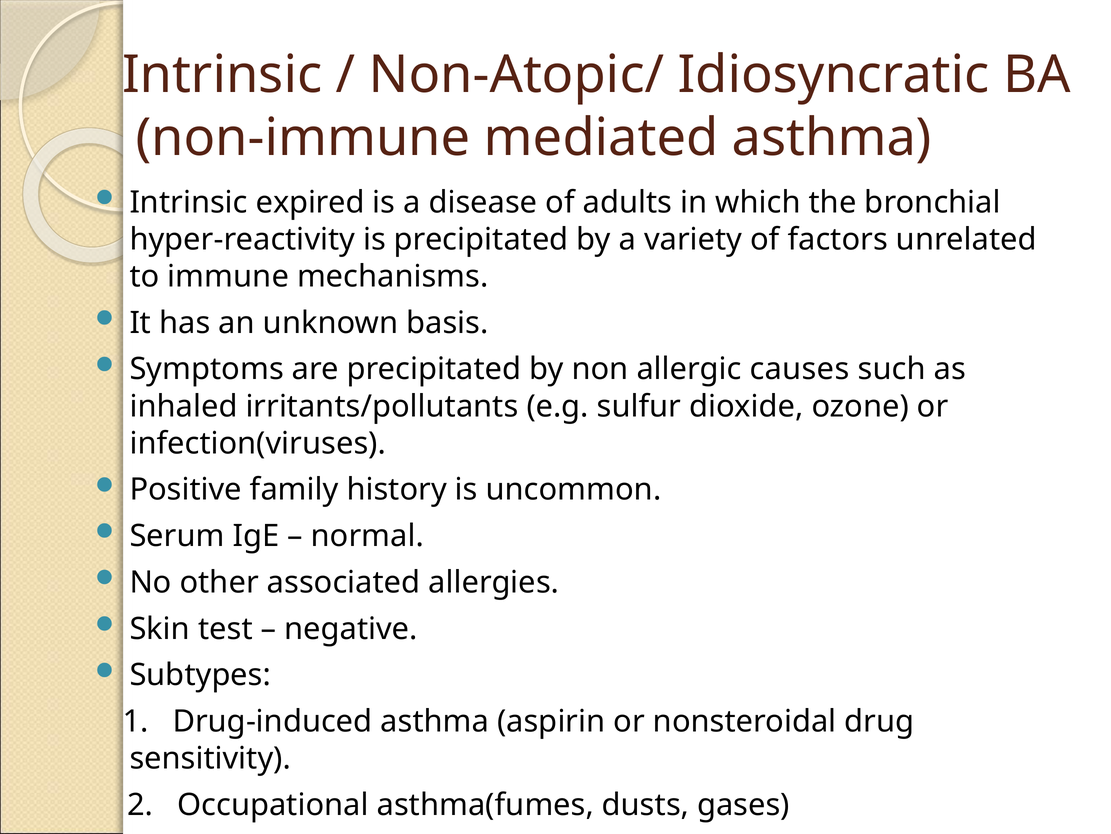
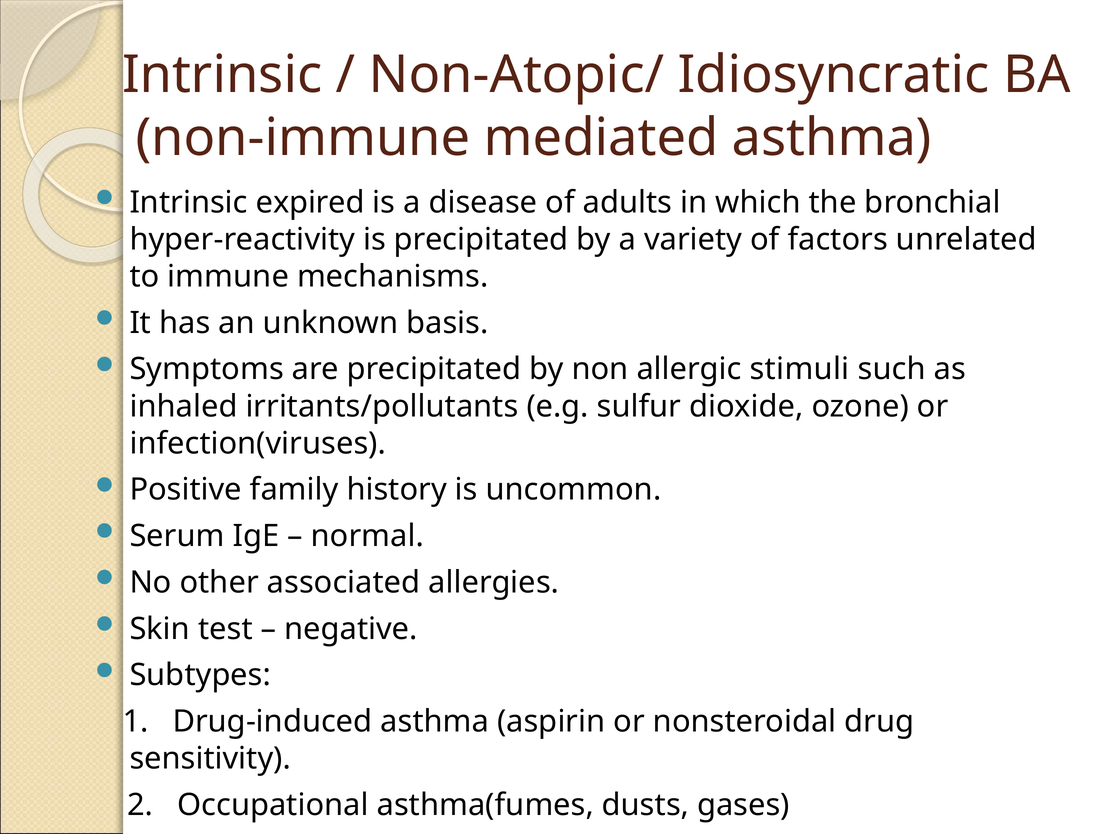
causes: causes -> stimuli (800, 369)
